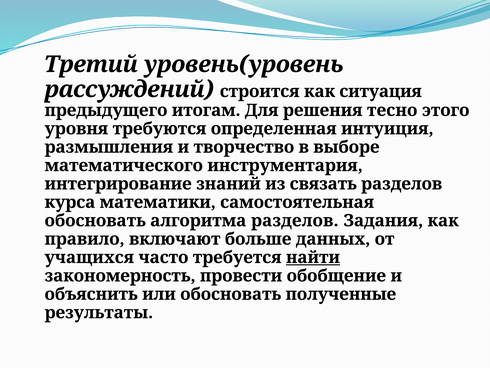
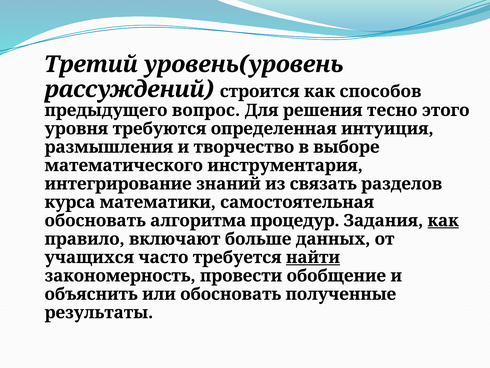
ситуация: ситуация -> способов (380, 91)
итогам: итогам -> вопрос (206, 110)
алгоритма разделов: разделов -> процедур (295, 220)
как underline: none -> present (443, 220)
